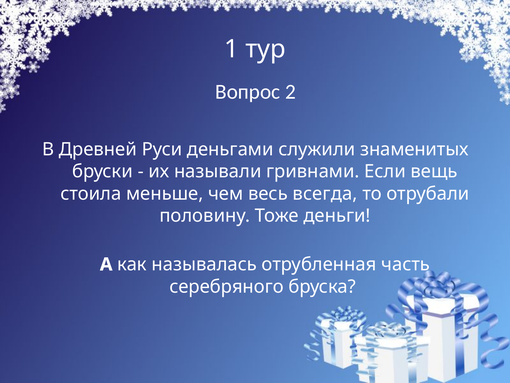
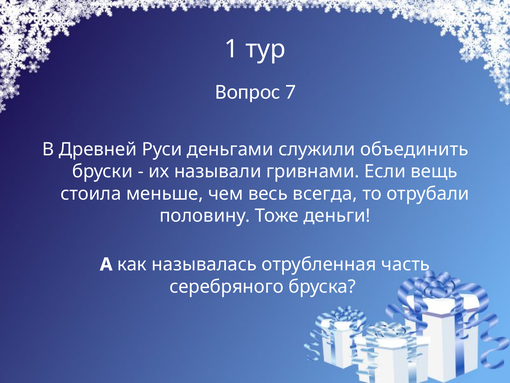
2: 2 -> 7 (290, 92)
знаменитых: знаменитых -> объединить (414, 149)
